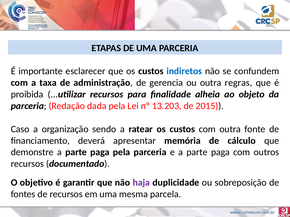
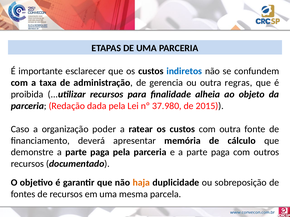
13.203: 13.203 -> 37.980 (167, 106)
sendo: sendo -> poder (104, 129)
haja colour: purple -> orange (141, 183)
